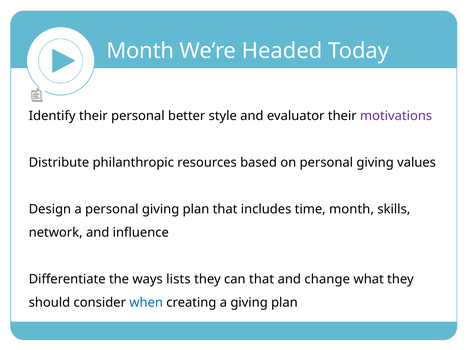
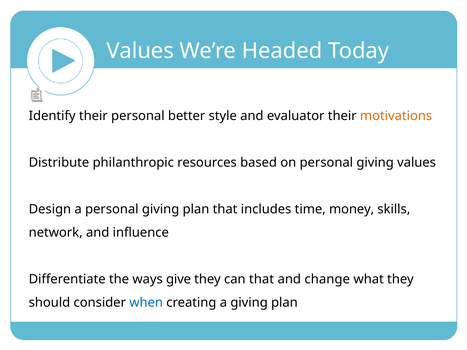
Month: Month -> Values (140, 51)
motivations colour: purple -> orange (396, 116)
time month: month -> money (352, 209)
lists: lists -> give (179, 280)
